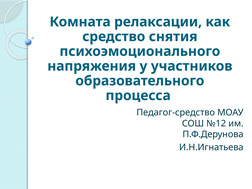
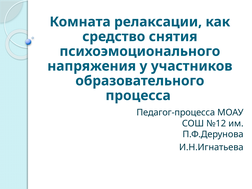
Педагог-средство: Педагог-средство -> Педагог-процесса (176, 113)
